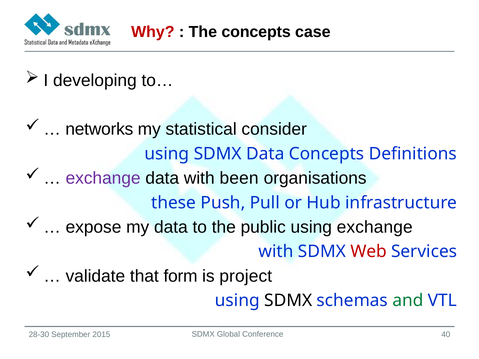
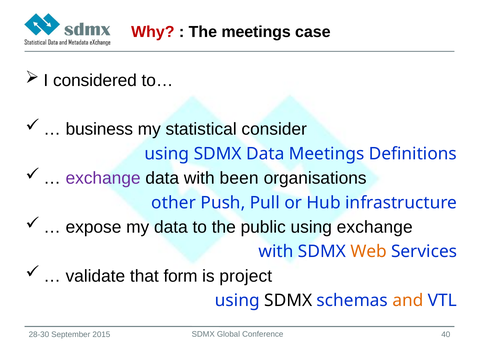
The concepts: concepts -> meetings (256, 32)
developing: developing -> considered (95, 80)
networks: networks -> business (99, 129)
Data Concepts: Concepts -> Meetings (327, 154)
these: these -> other (174, 203)
Web colour: red -> orange (369, 252)
and colour: green -> orange (408, 301)
